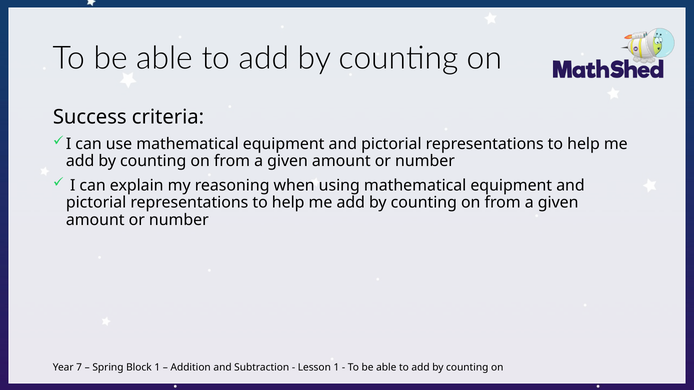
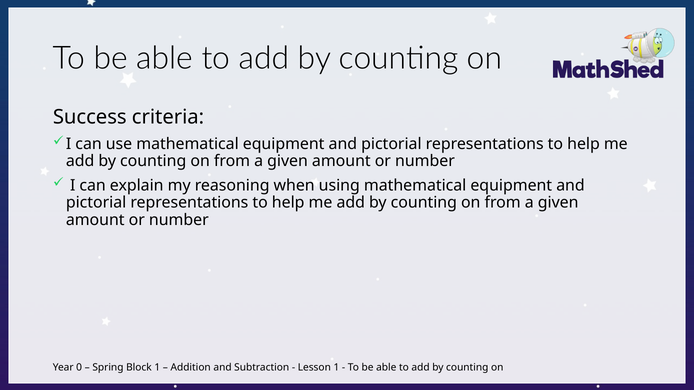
7: 7 -> 0 (79, 368)
